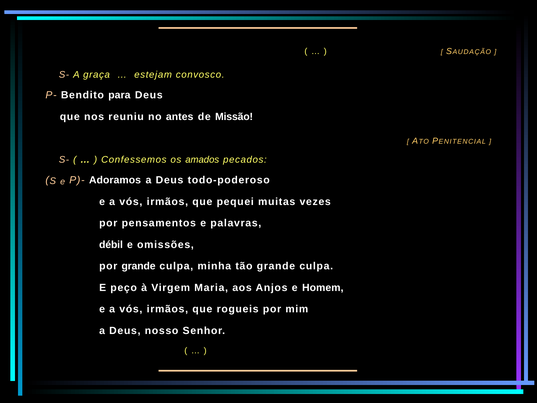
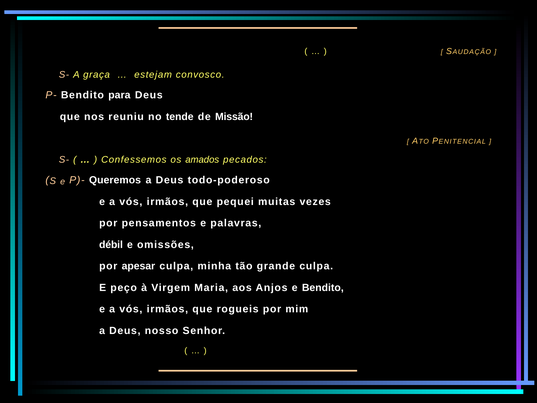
antes: antes -> tende (180, 117)
Adoramos: Adoramos -> Queremos (115, 180)
por grande: grande -> apesar (138, 266)
e Homem: Homem -> Bendito (323, 287)
